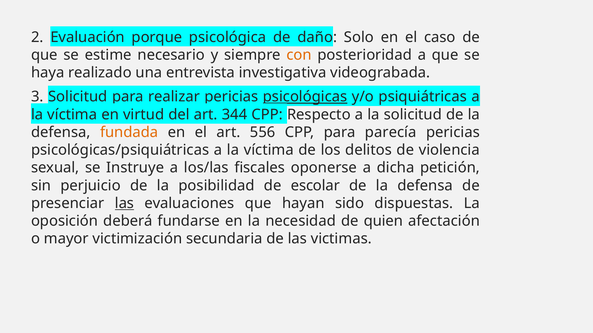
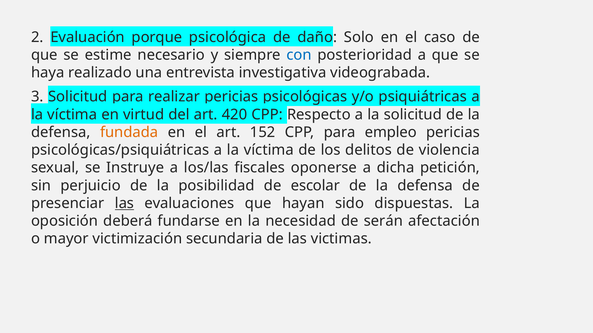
con colour: orange -> blue (299, 55)
psicológicas underline: present -> none (305, 97)
344: 344 -> 420 (234, 115)
556: 556 -> 152 (263, 132)
parecía: parecía -> empleo (391, 132)
quien: quien -> serán (383, 221)
